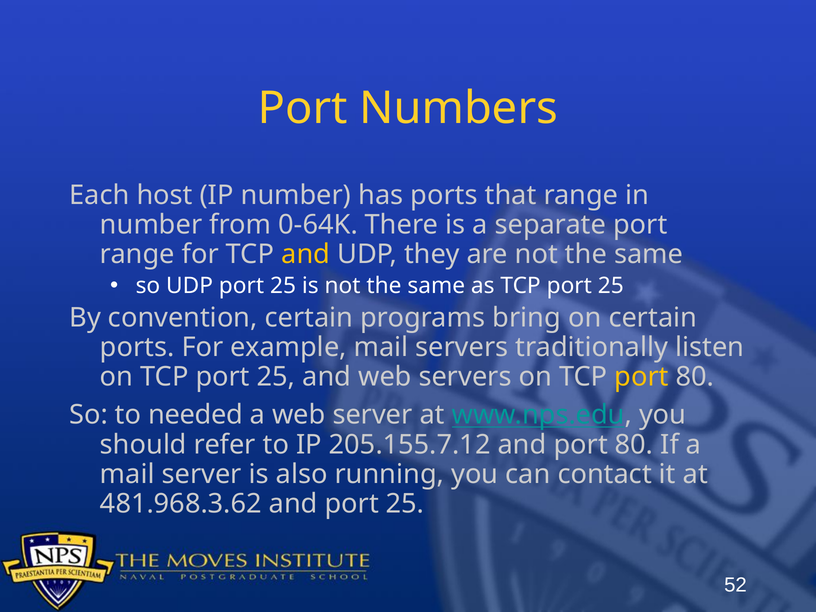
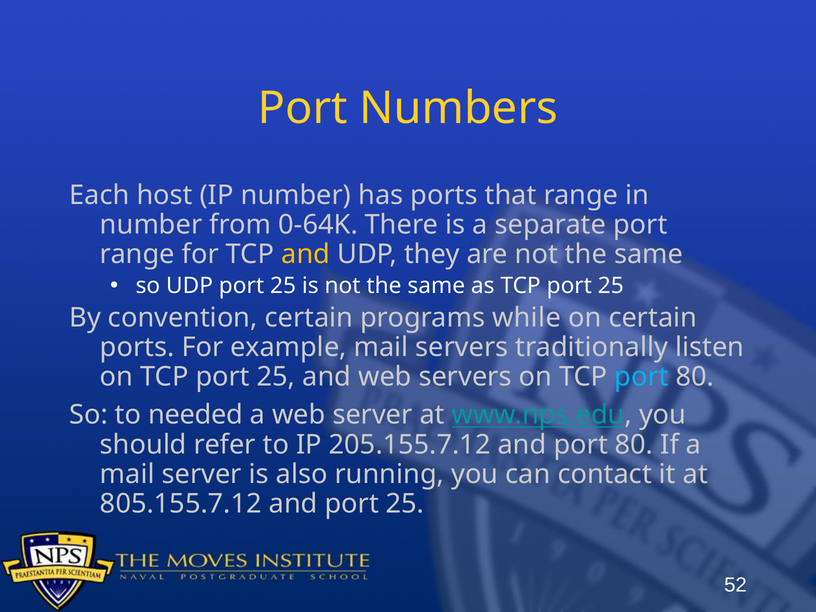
bring: bring -> while (527, 318)
port colour: yellow -> light blue (642, 377)
481.968.3.62: 481.968.3.62 -> 805.155.7.12 (181, 504)
